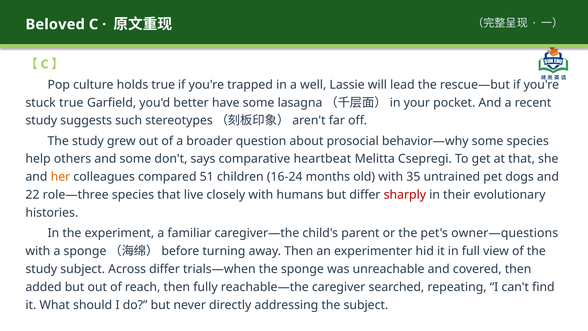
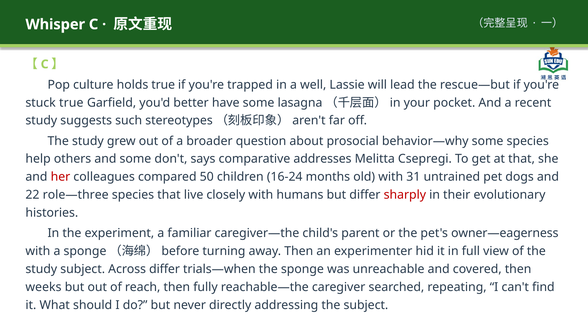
Beloved: Beloved -> Whisper (55, 24)
heartbeat: heartbeat -> addresses (322, 159)
her colour: orange -> red (60, 177)
51: 51 -> 50 (207, 177)
35: 35 -> 31 (413, 177)
owner—questions: owner—questions -> owner—eagerness (505, 233)
added: added -> weeks (43, 287)
